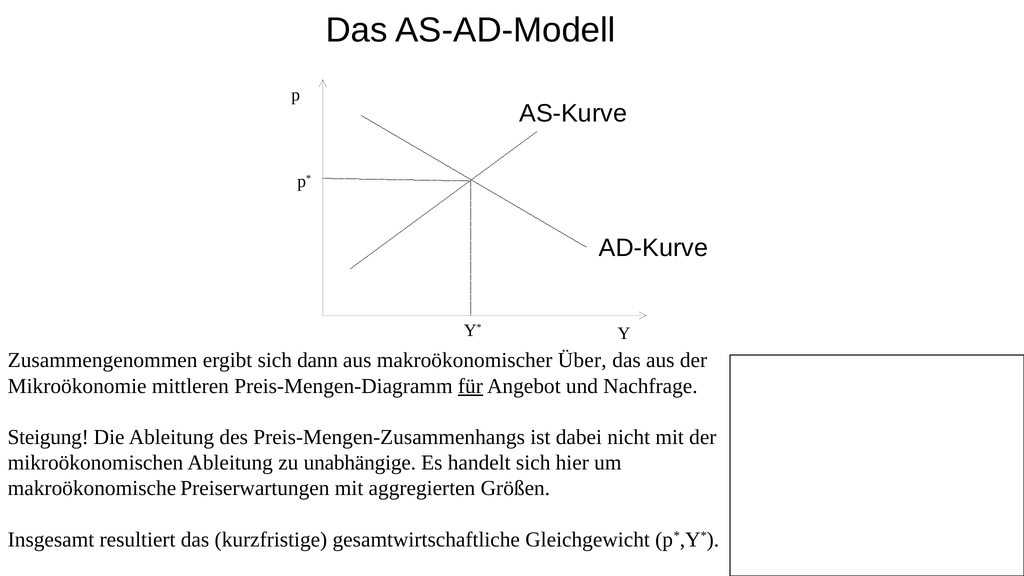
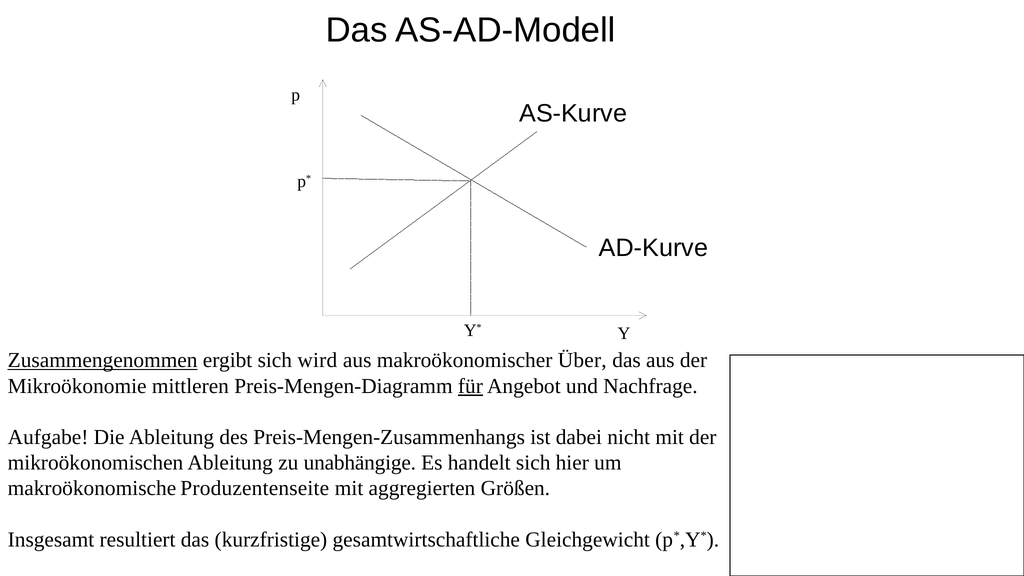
Zusammengenommen underline: none -> present (103, 360)
dann: dann -> wird (317, 360)
Steigung: Steigung -> Aufgabe (48, 437)
Preiserwartungen: Preiserwartungen -> Produzentenseite (255, 488)
